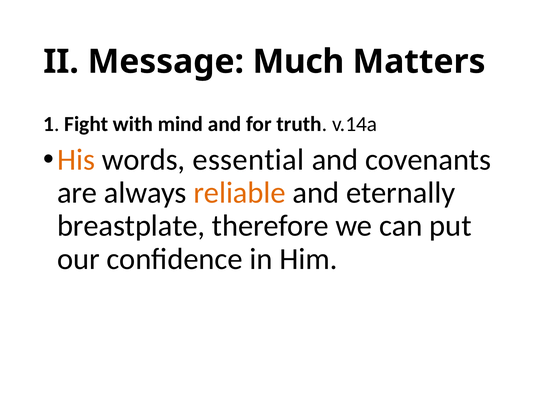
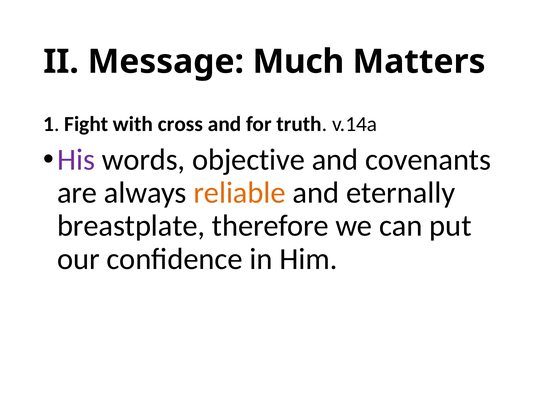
mind: mind -> cross (180, 124)
His colour: orange -> purple (76, 160)
essential: essential -> objective (249, 160)
